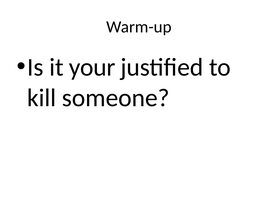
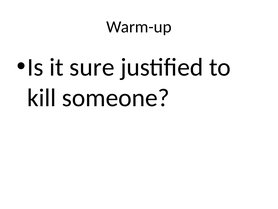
your: your -> sure (92, 67)
